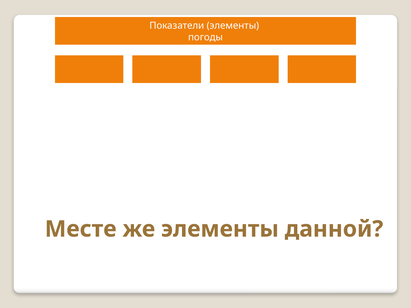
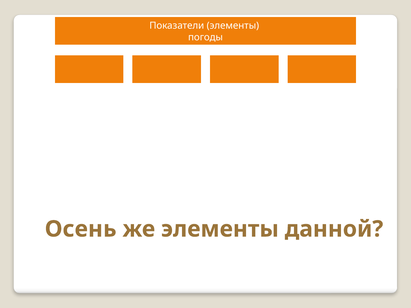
Месте: Месте -> Осень (81, 229)
